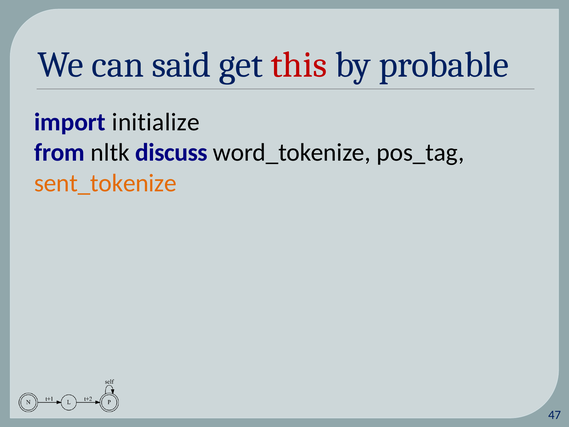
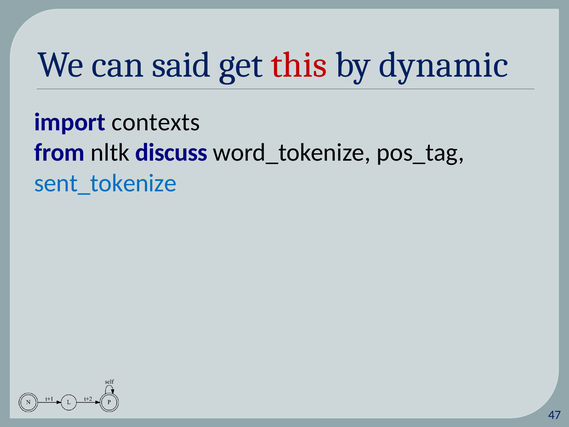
probable: probable -> dynamic (444, 65)
initialize: initialize -> contexts (156, 122)
sent_tokenize colour: orange -> blue (105, 183)
